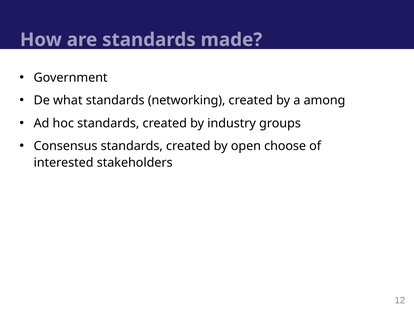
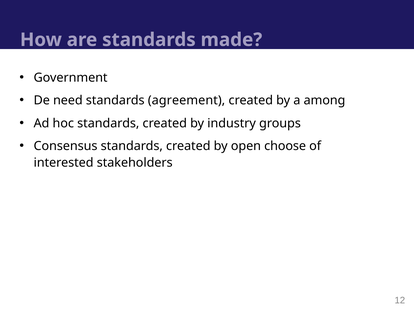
what: what -> need (68, 100)
networking: networking -> agreement (187, 100)
